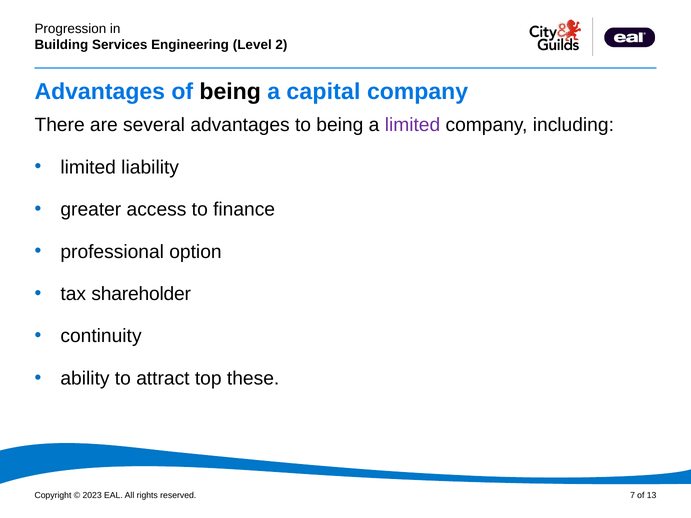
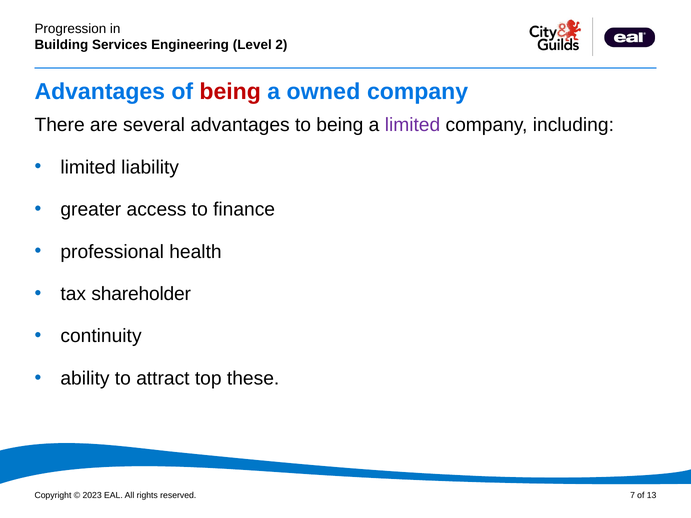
being colour: black -> red (230, 92)
capital: capital -> owned (323, 92)
option: option -> health (195, 252)
